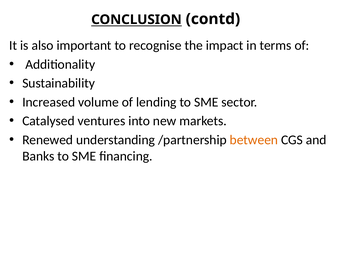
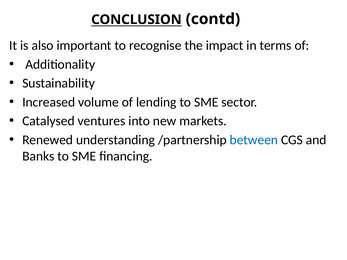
between colour: orange -> blue (254, 140)
